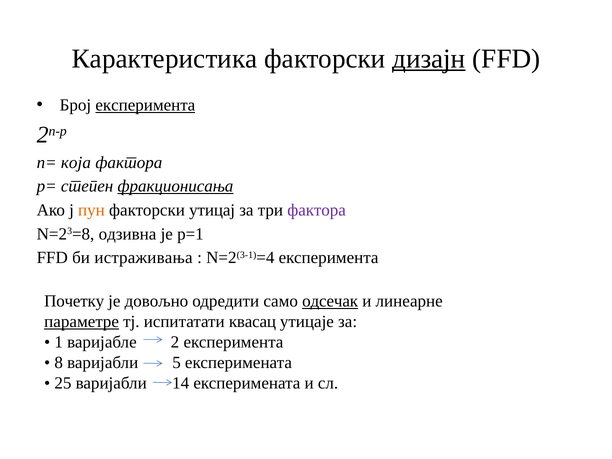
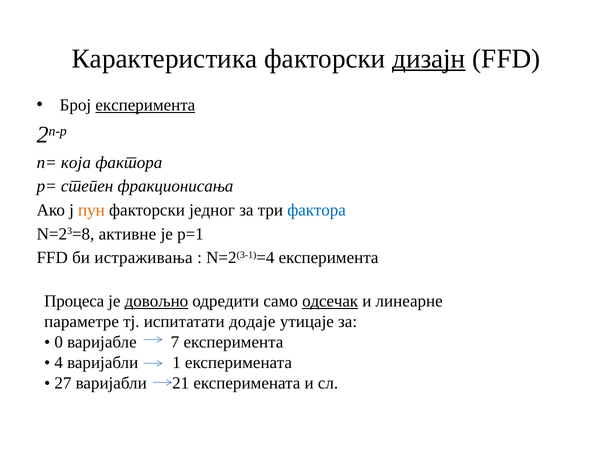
фракционисања underline: present -> none (175, 186)
утицај: утицај -> једног (212, 210)
фактора colour: purple -> blue (317, 210)
одзивна: одзивна -> активне (127, 234)
Почетку: Почетку -> Процеса (74, 301)
довољно underline: none -> present (156, 301)
параметре underline: present -> none (82, 322)
квасац: квасац -> додаје (252, 322)
1: 1 -> 0 (59, 342)
2: 2 -> 7 (175, 342)
8: 8 -> 4 (59, 363)
5: 5 -> 1 (177, 363)
25: 25 -> 27 (63, 383)
14: 14 -> 21 (181, 383)
